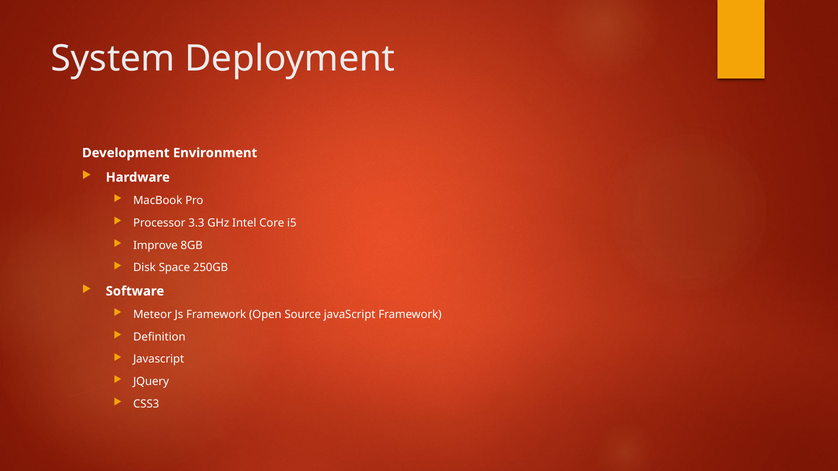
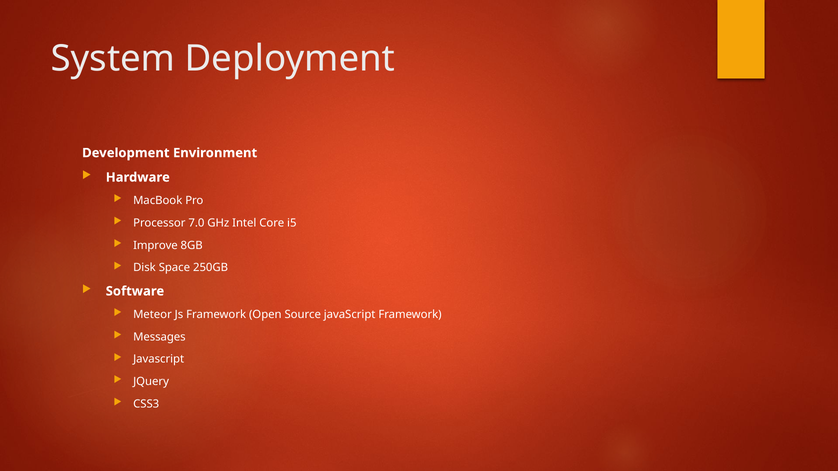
3.3: 3.3 -> 7.0 (196, 223)
Definition: Definition -> Messages (159, 337)
